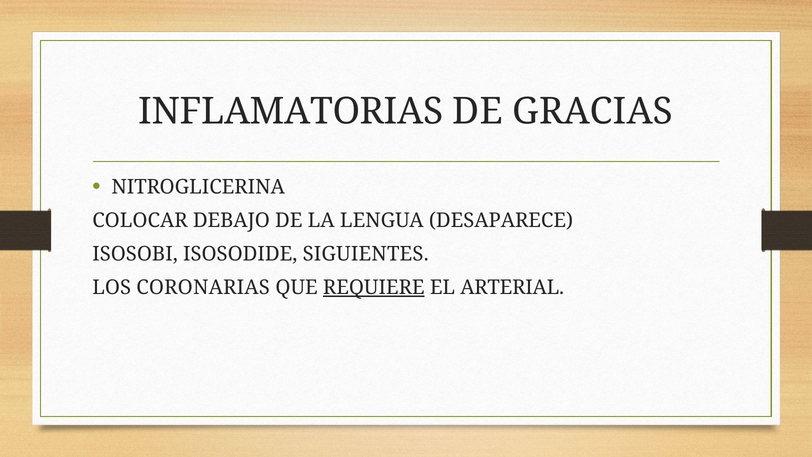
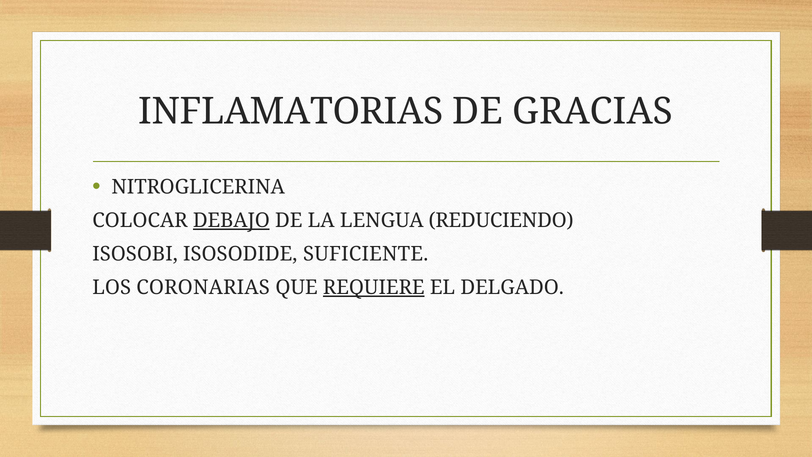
DEBAJO underline: none -> present (231, 220)
DESAPARECE: DESAPARECE -> REDUCIENDO (501, 220)
SIGUIENTES: SIGUIENTES -> SUFICIENTE (366, 254)
ARTERIAL: ARTERIAL -> DELGADO (512, 287)
